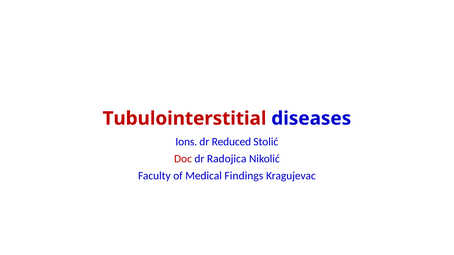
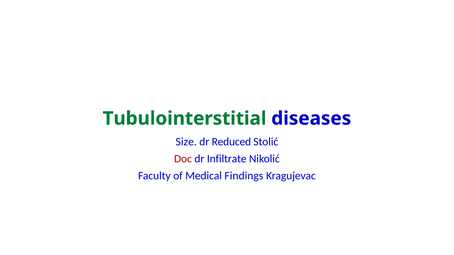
Tubulointerstitial colour: red -> green (185, 119)
Ions: Ions -> Size (186, 142)
Radojica: Radojica -> Infiltrate (227, 159)
